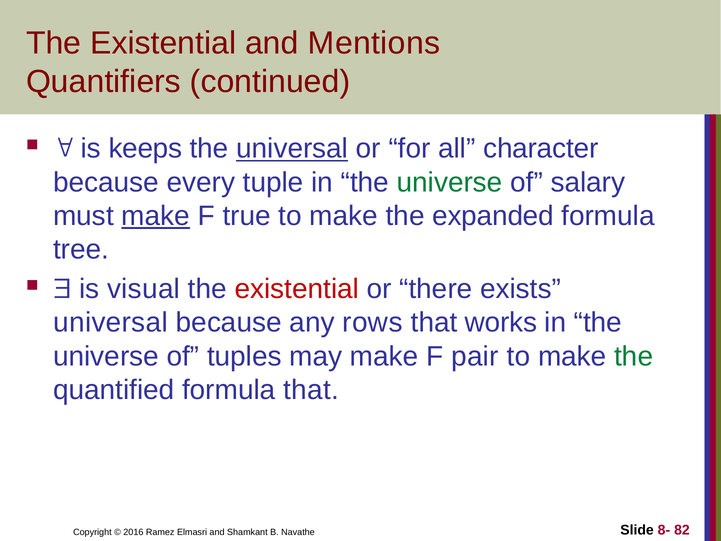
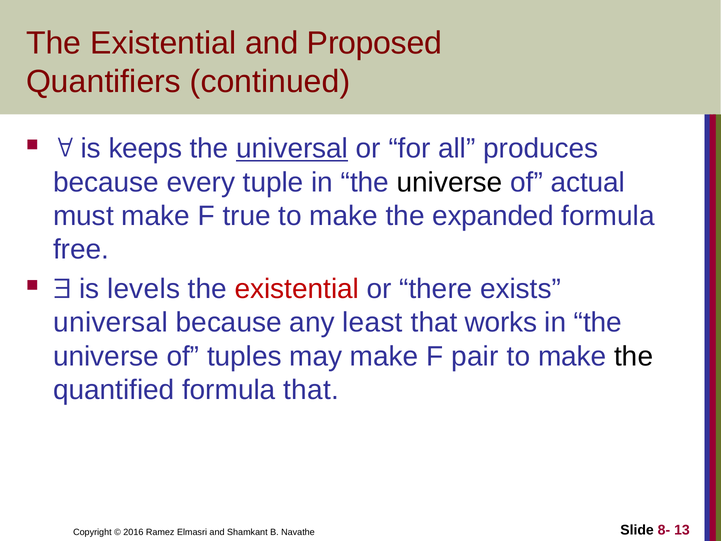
Mentions: Mentions -> Proposed (374, 43)
character: character -> produces (541, 149)
universe colour: green -> black (450, 182)
salary: salary -> actual (588, 182)
make underline: present -> none (156, 216)
tree: tree -> free (81, 250)
visual: visual -> levels (144, 289)
rows: rows -> least (373, 323)
the colour: green -> black (634, 356)
82: 82 -> 13 (682, 530)
